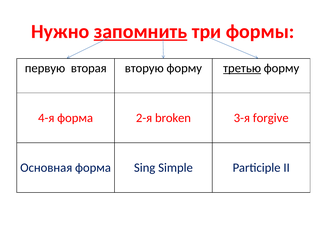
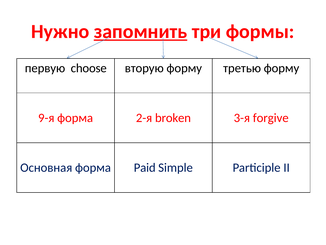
вторая: вторая -> choose (89, 68)
третью underline: present -> none (242, 68)
4-я: 4-я -> 9-я (46, 118)
Sing: Sing -> Paid (145, 167)
